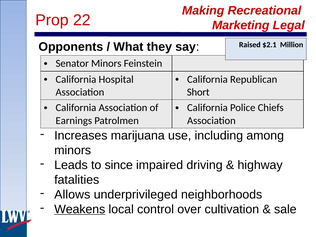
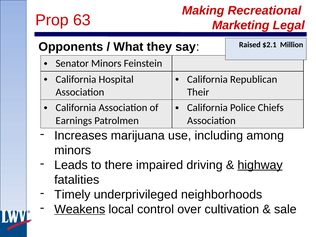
22: 22 -> 63 (82, 20)
Short: Short -> Their (198, 92)
since: since -> there (119, 165)
highway underline: none -> present (260, 165)
Allows: Allows -> Timely (72, 194)
